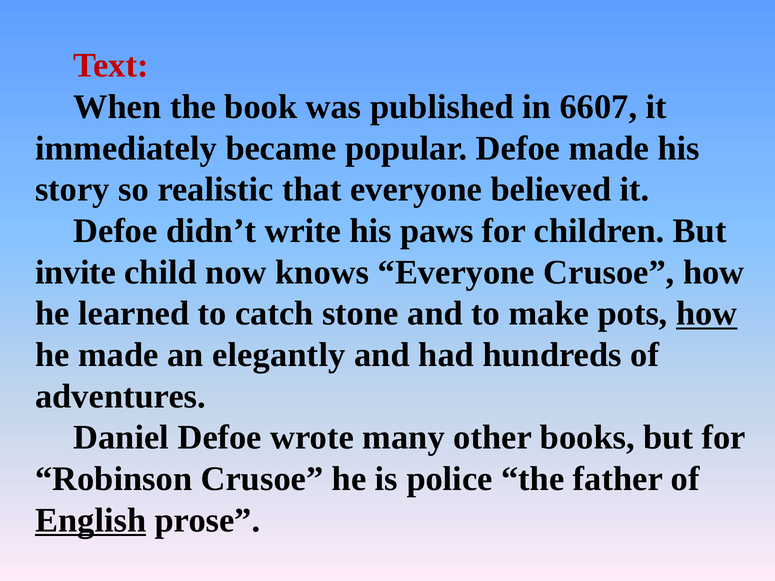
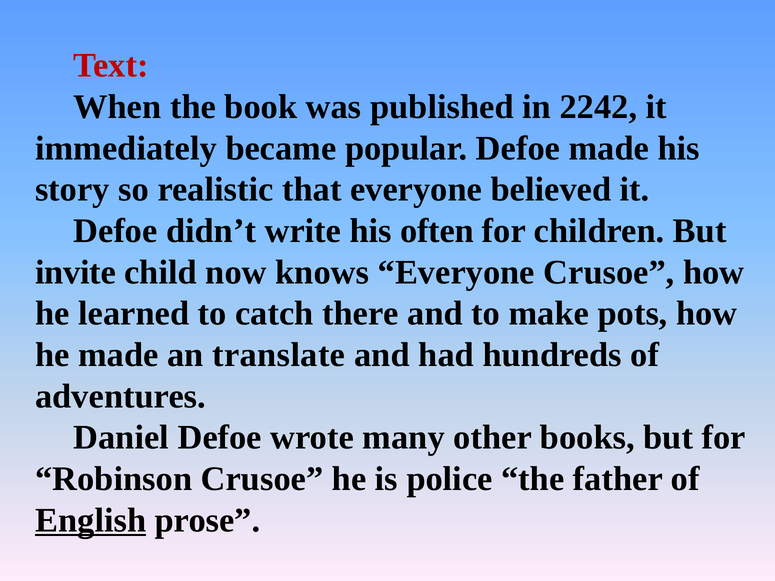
6607: 6607 -> 2242 (598, 107)
paws: paws -> often (437, 231)
stone: stone -> there (360, 314)
how underline: present -> none (707, 314)
elegantly: elegantly -> translate (279, 355)
